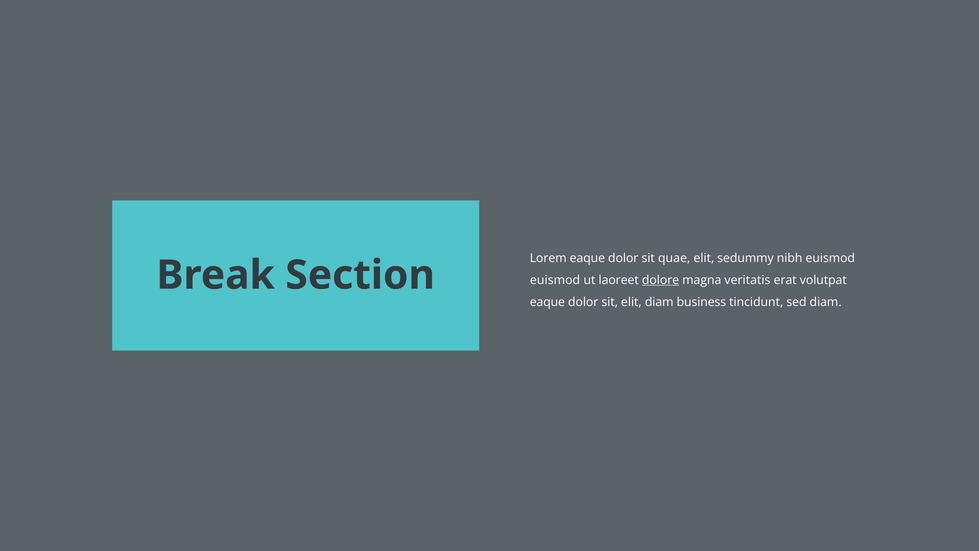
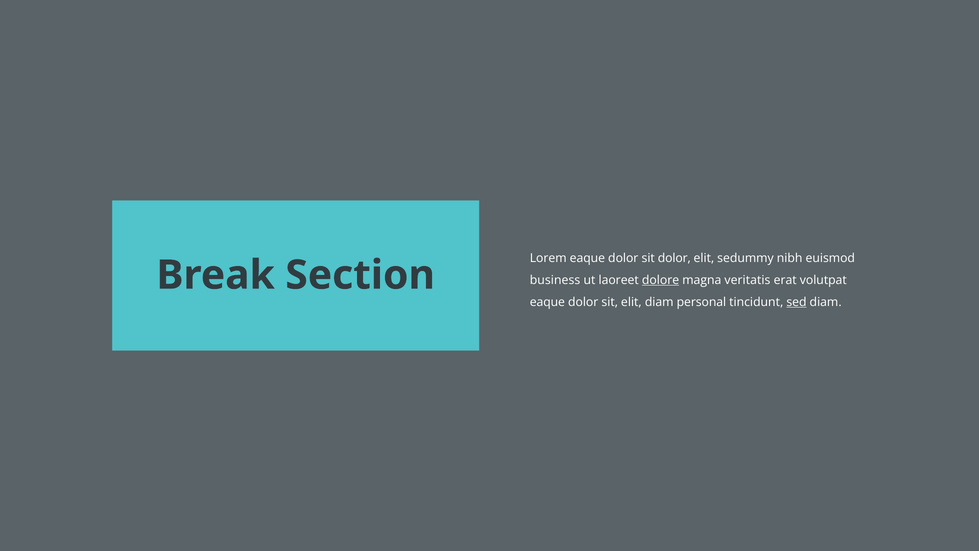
sit quae: quae -> dolor (674, 258)
euismod: euismod -> business (555, 280)
business: business -> personal (701, 302)
sed underline: none -> present (796, 302)
